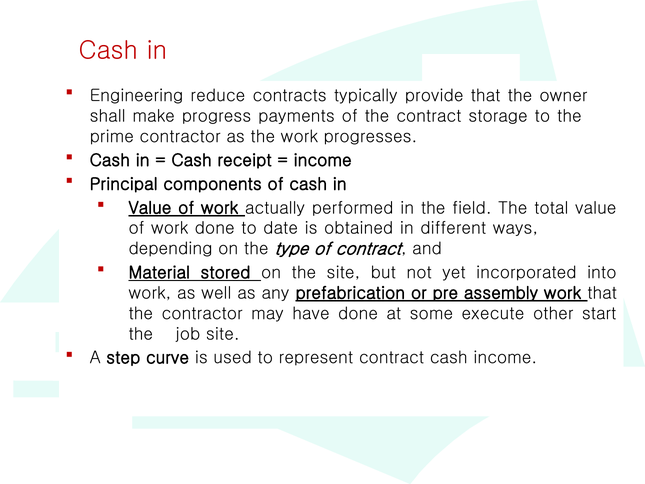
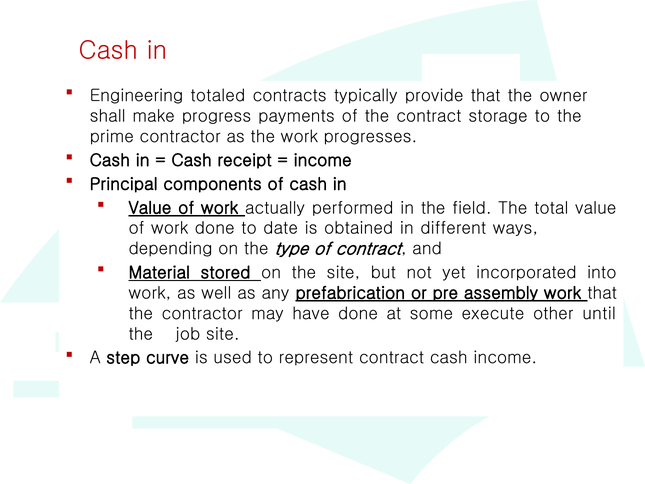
reduce: reduce -> totaled (218, 96)
start: start -> until (599, 313)
